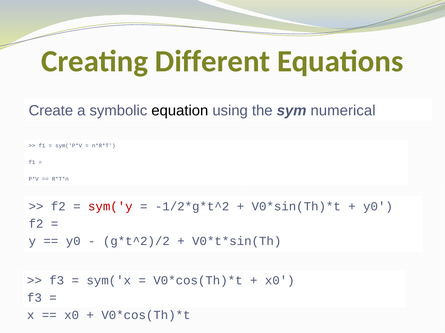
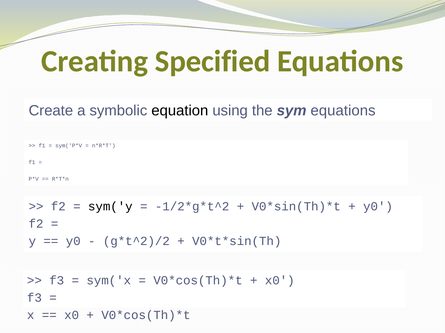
Different: Different -> Specified (213, 61)
sym numerical: numerical -> equations (343, 111)
sym('y colour: red -> black (110, 207)
